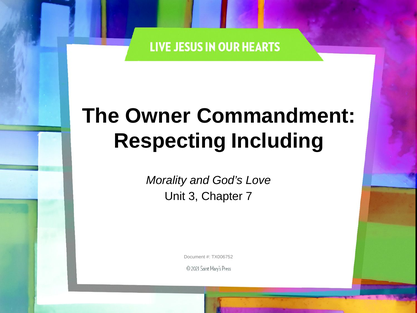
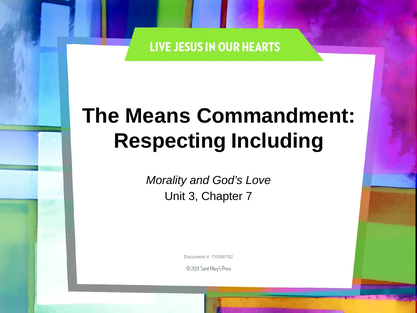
Owner: Owner -> Means (158, 116)
